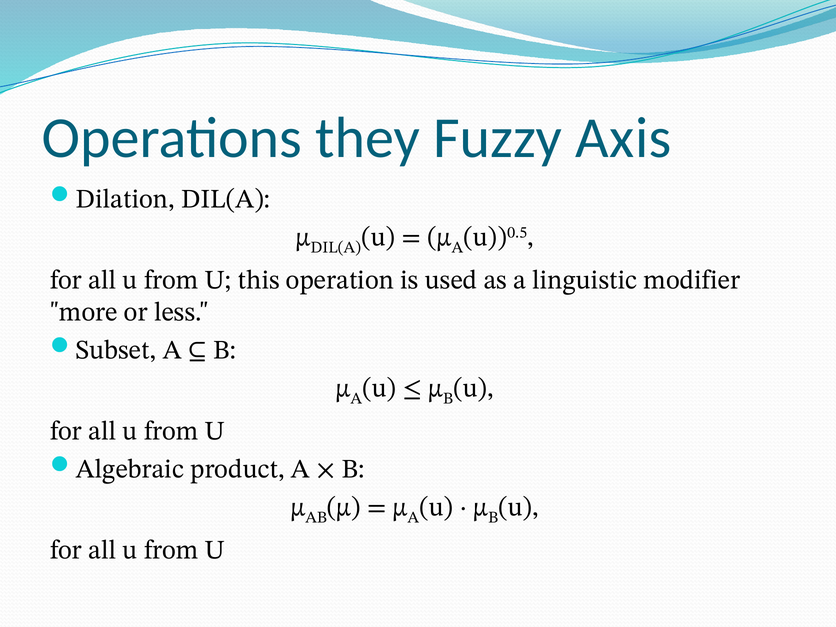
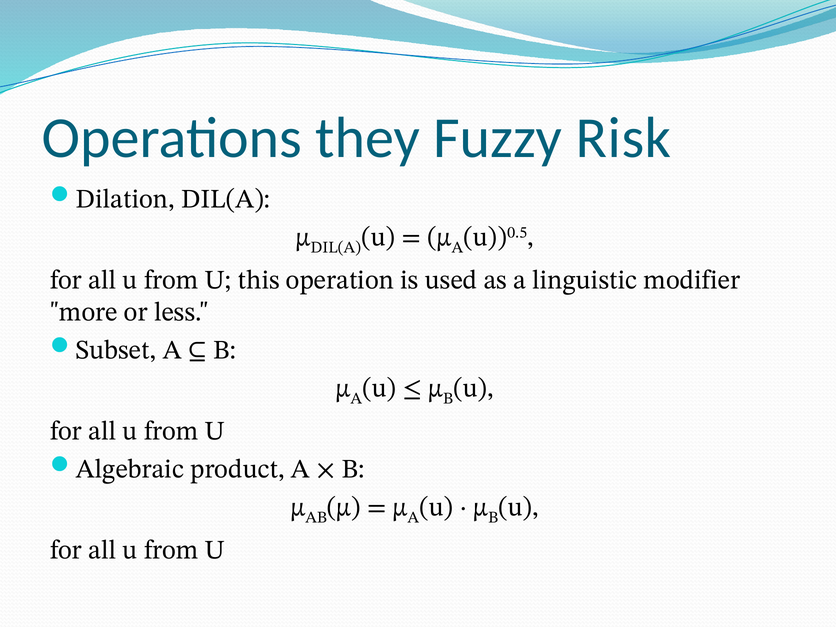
Axis: Axis -> Risk (623, 138)
